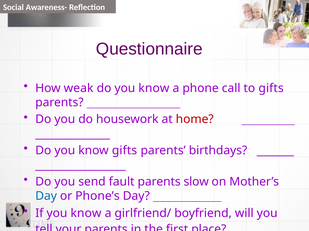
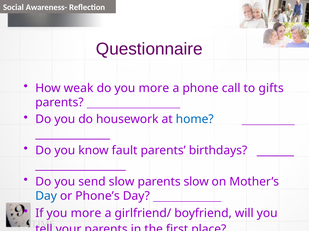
know: know -> more (154, 88)
home colour: red -> blue (195, 120)
know gifts: gifts -> fault (125, 151)
send fault: fault -> slow (122, 182)
If you know: know -> more (86, 214)
